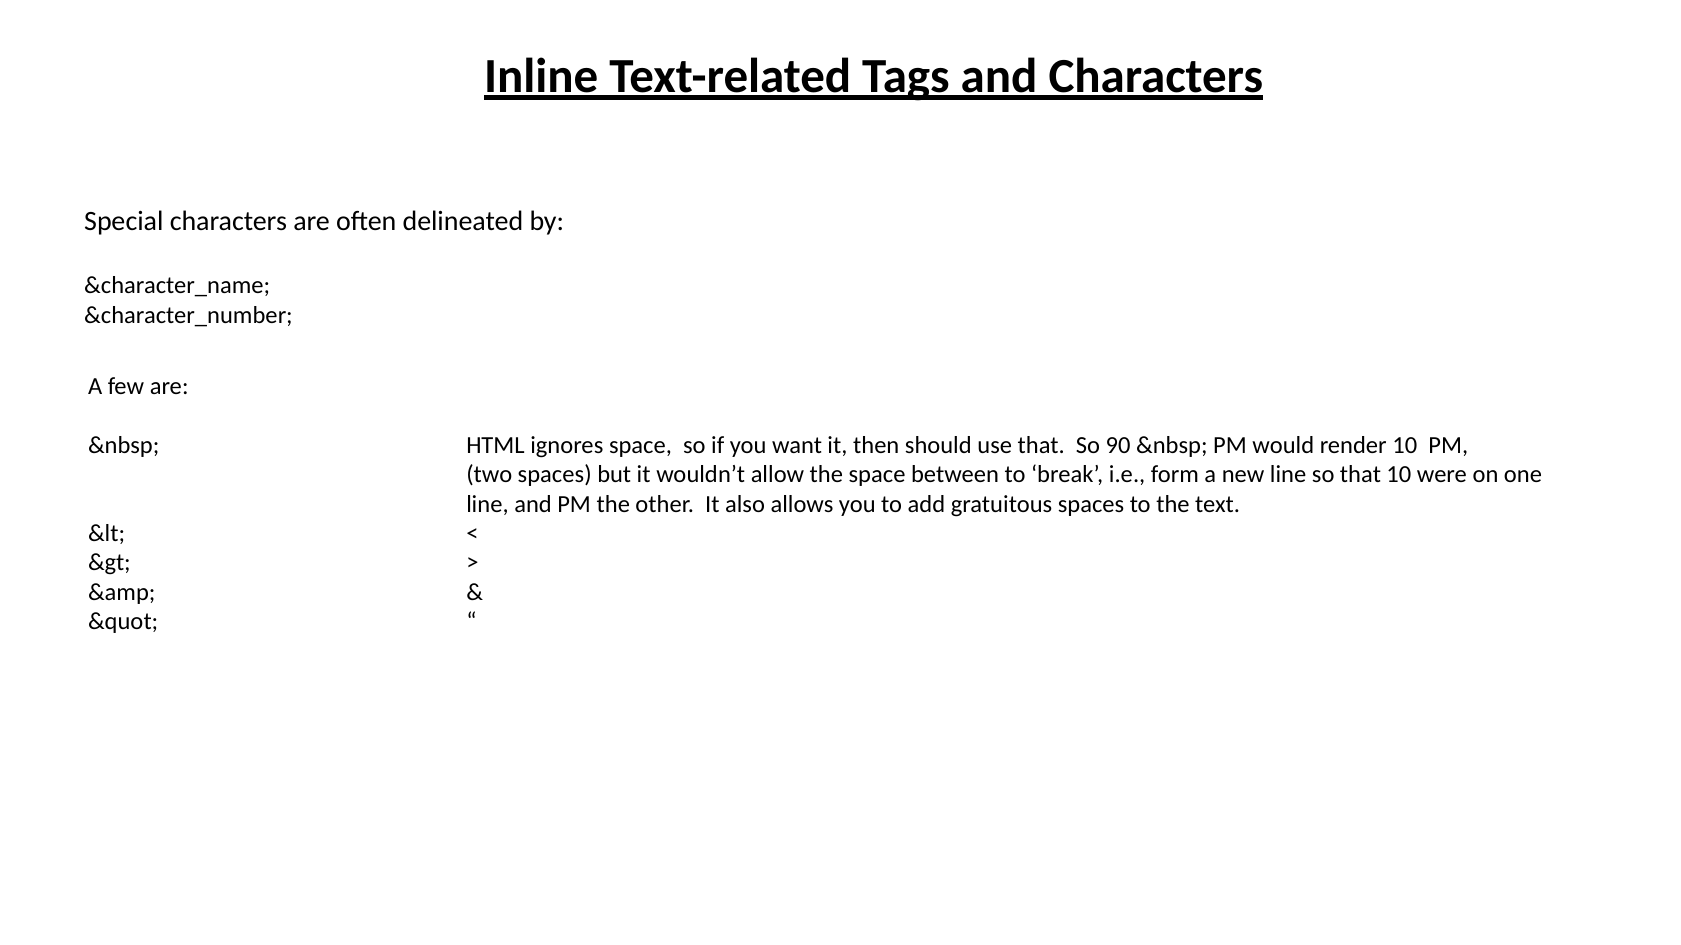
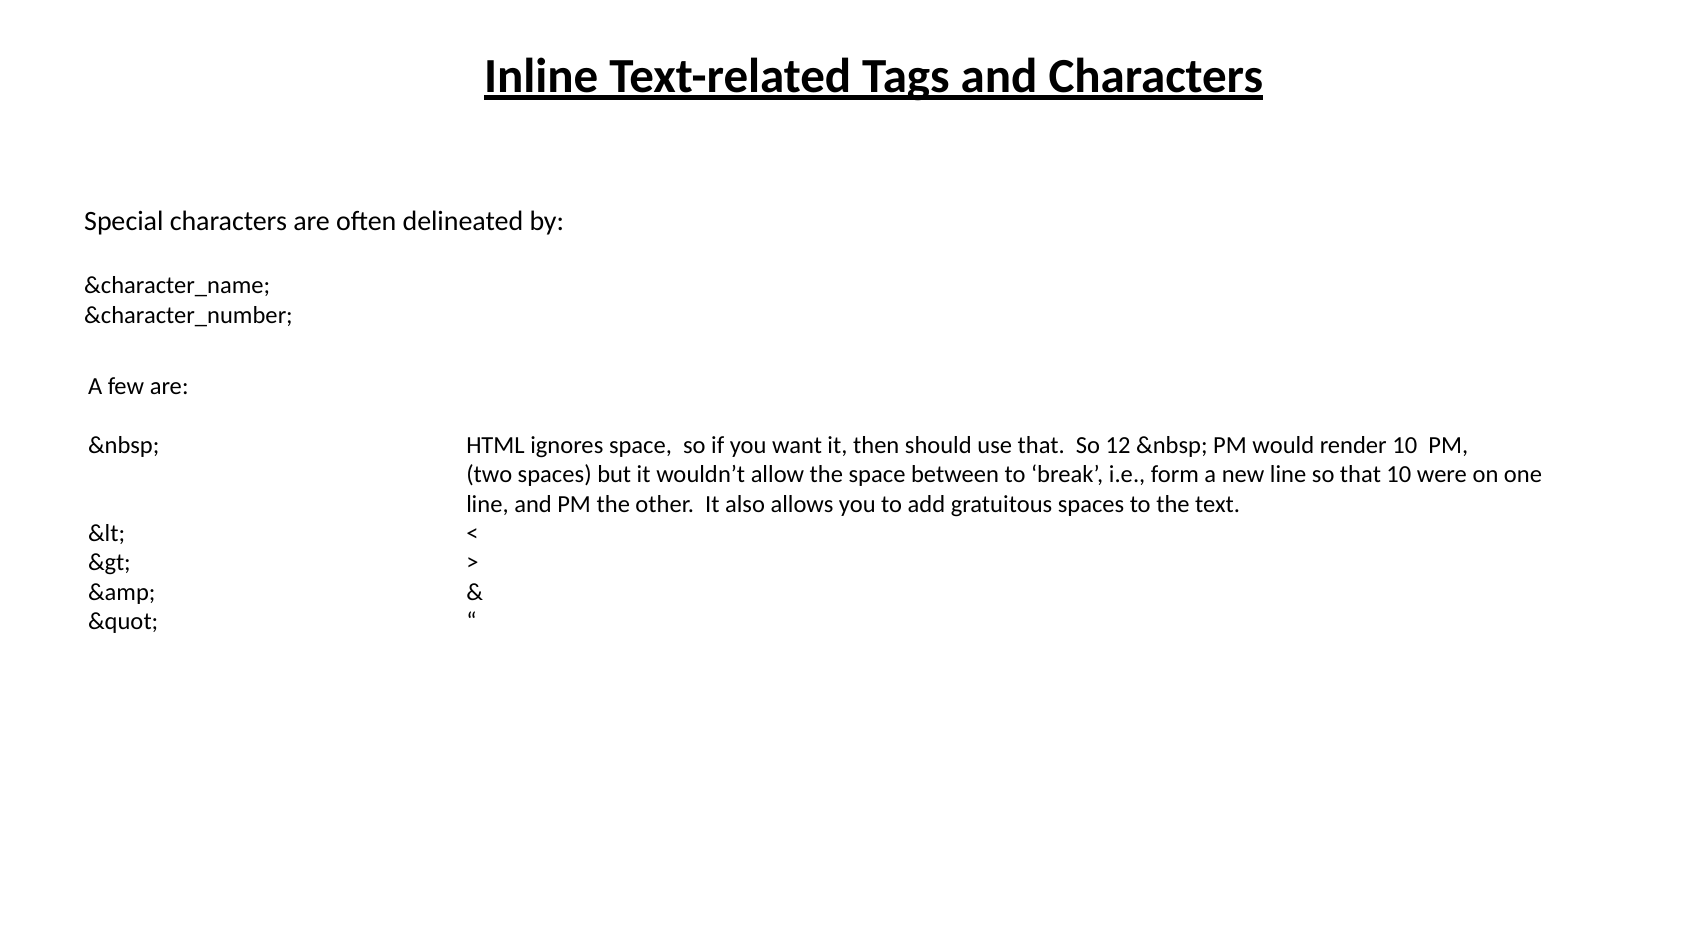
90: 90 -> 12 (1118, 445)
